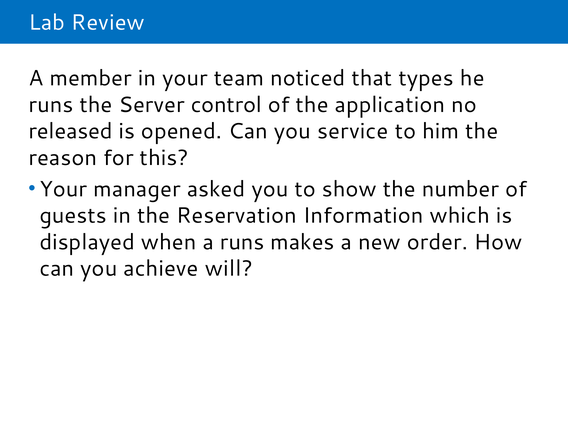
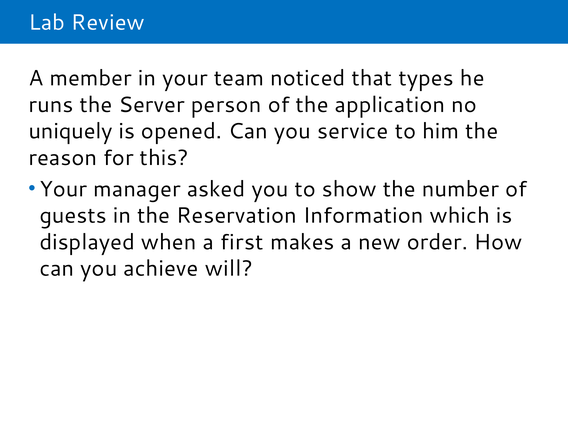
control: control -> person (226, 105)
released: released -> uniquely (71, 131)
a runs: runs -> first (242, 242)
